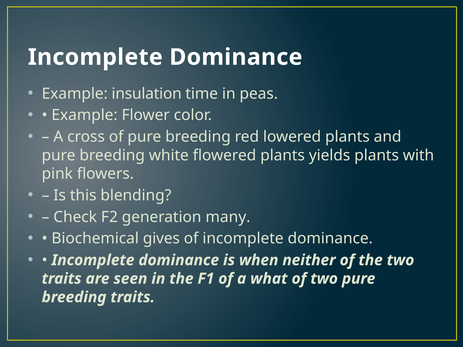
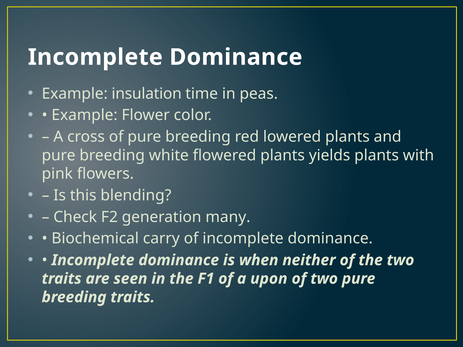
gives: gives -> carry (161, 239)
what: what -> upon (269, 279)
